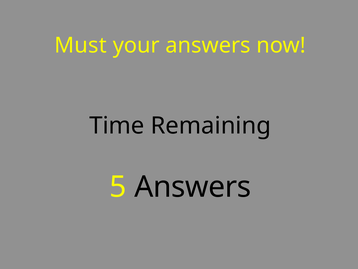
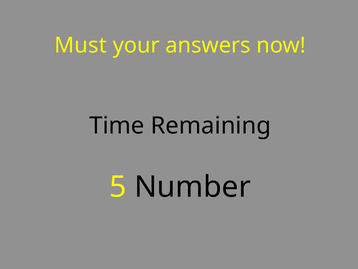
5 Answers: Answers -> Number (193, 187)
